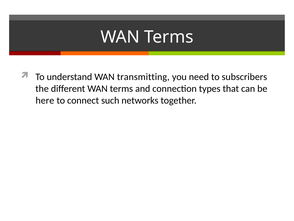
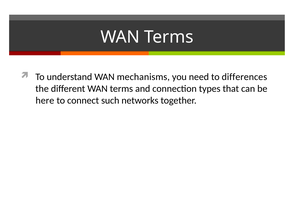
transmitting: transmitting -> mechanisms (143, 77)
subscribers: subscribers -> differences (244, 77)
